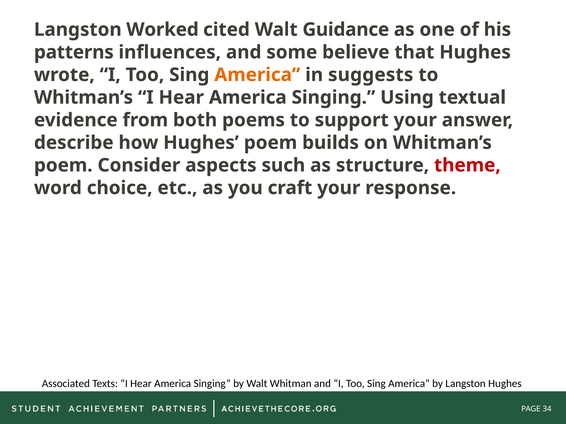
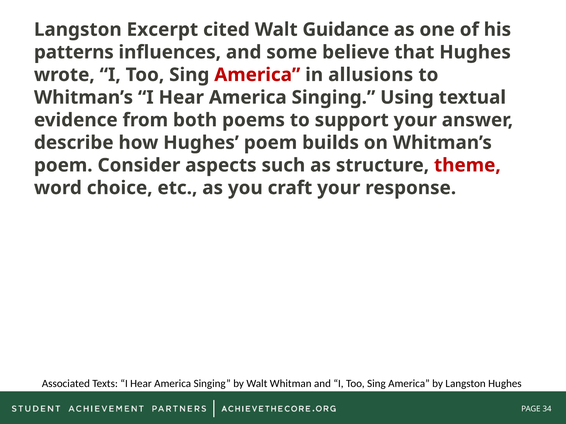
Worked: Worked -> Excerpt (162, 30)
America colour: orange -> red (257, 75)
suggests: suggests -> allusions (371, 75)
